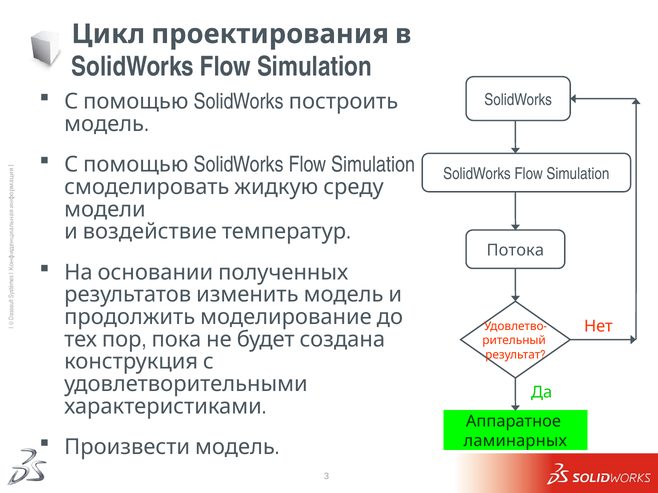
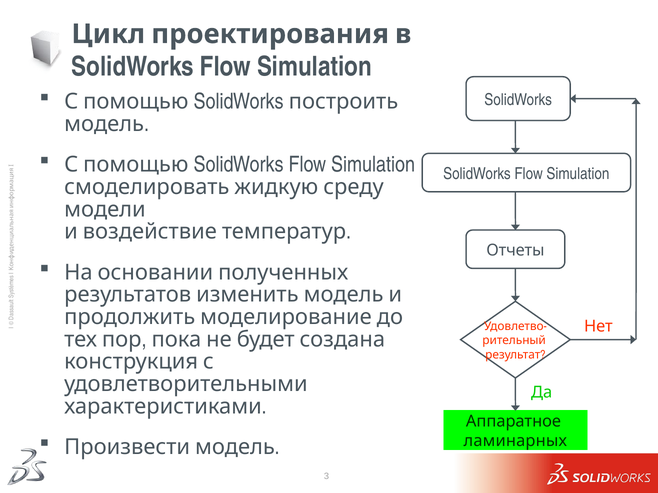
Потока: Потока -> Отчеты (515, 251)
